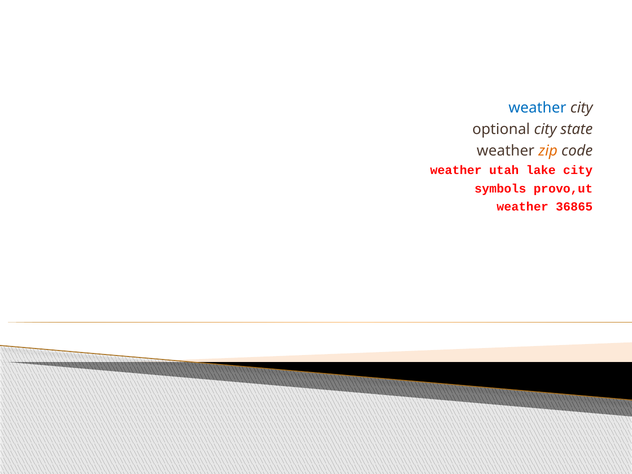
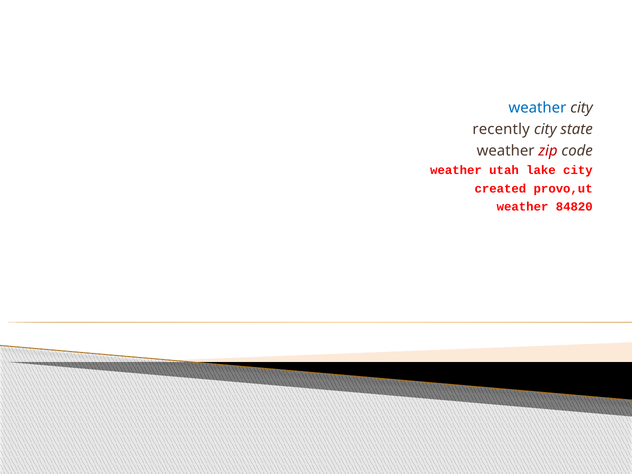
optional: optional -> recently (501, 129)
zip colour: orange -> red (548, 151)
symbols: symbols -> created (500, 189)
36865: 36865 -> 84820 (574, 207)
